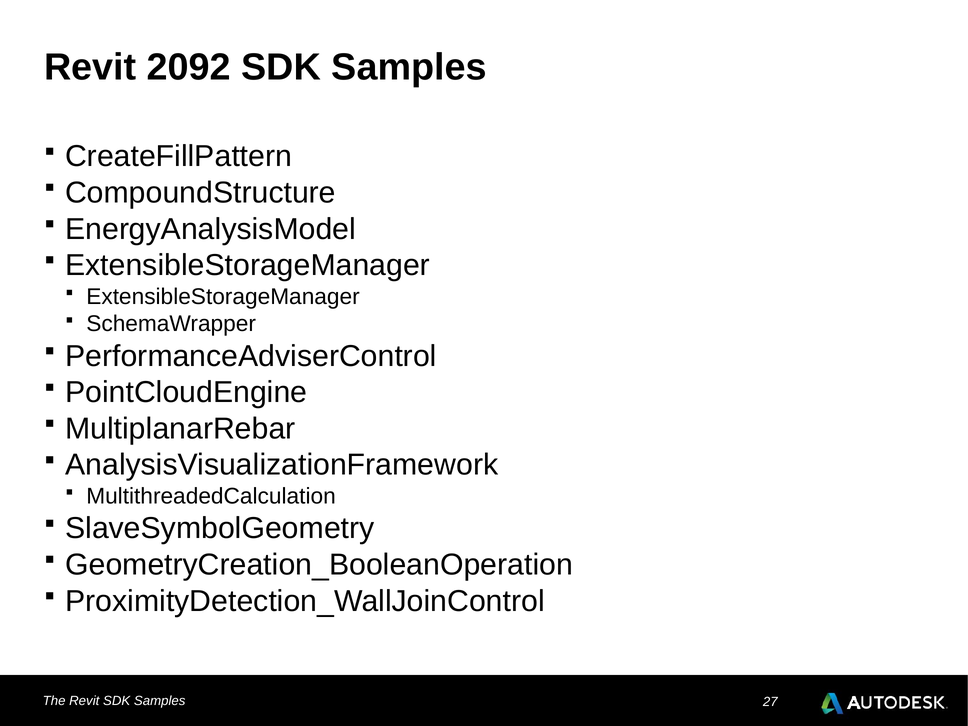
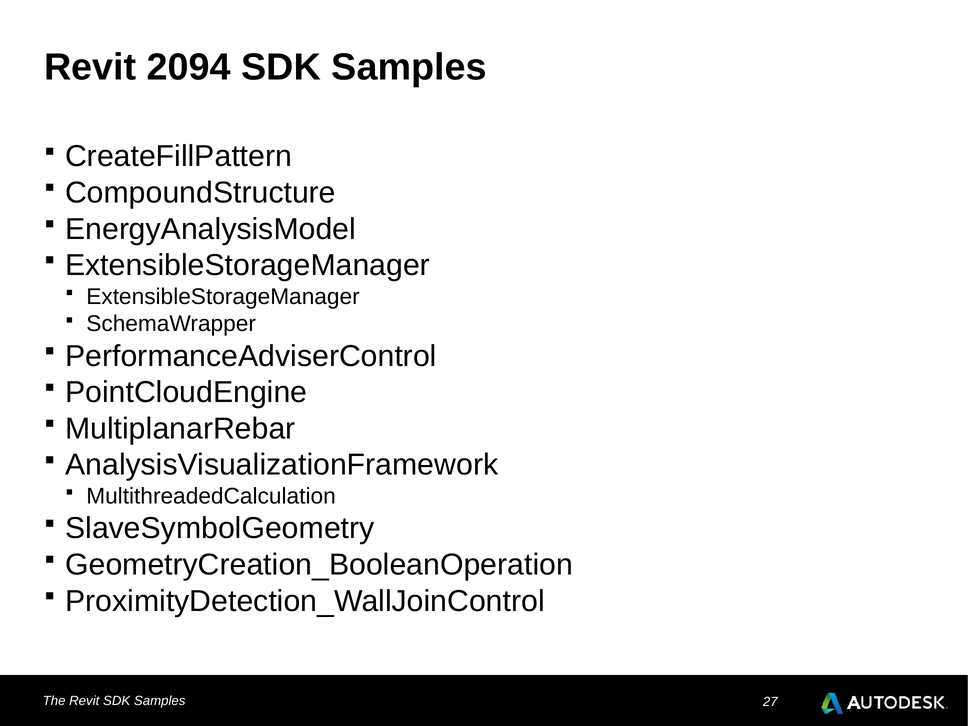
2092: 2092 -> 2094 (189, 67)
